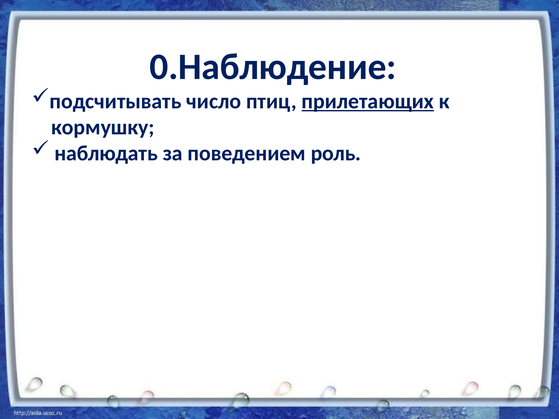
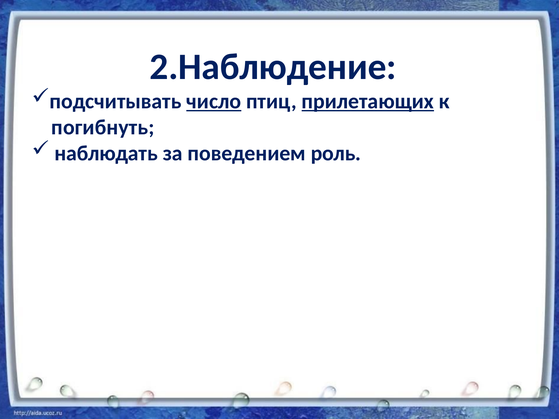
0.Наблюдение: 0.Наблюдение -> 2.Наблюдение (273, 67)
число underline: none -> present (214, 101)
кормушку: кормушку -> погибнуть (103, 127)
